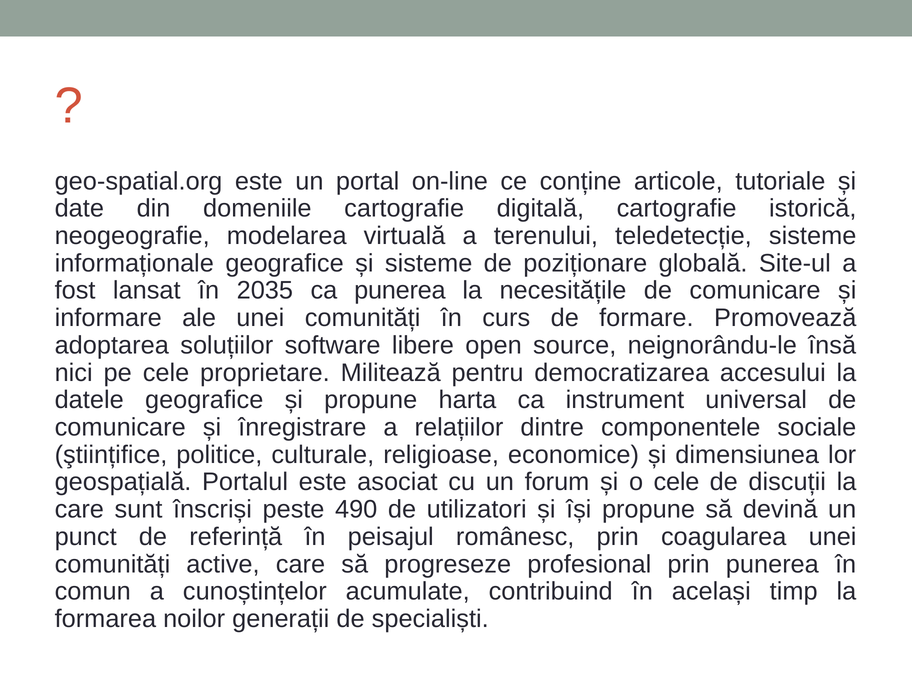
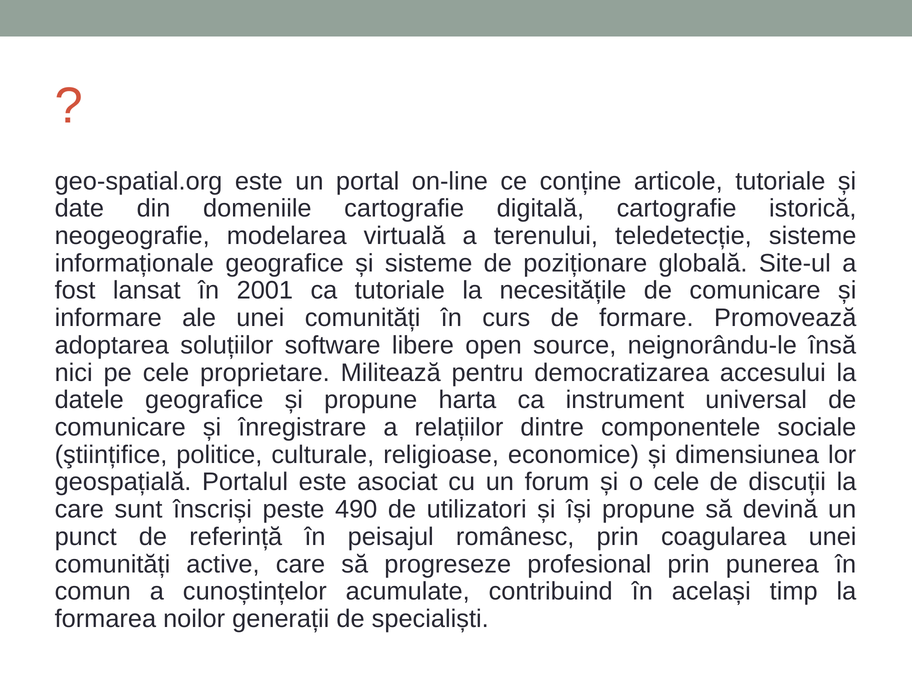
2035: 2035 -> 2001 (265, 291)
ca punerea: punerea -> tutoriale (400, 291)
